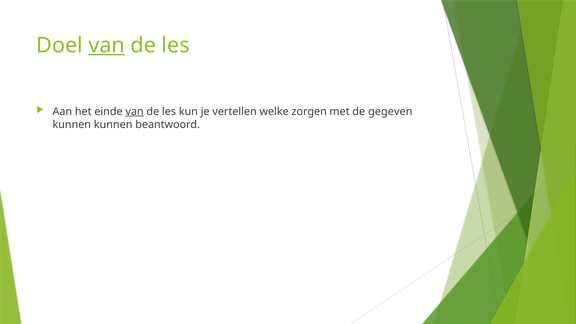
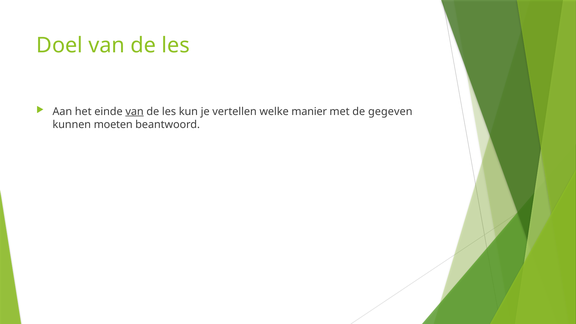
van underline: present -> none (107, 45)
zorgen: zorgen -> manier (309, 111)
kunnen kunnen: kunnen -> moeten (113, 124)
